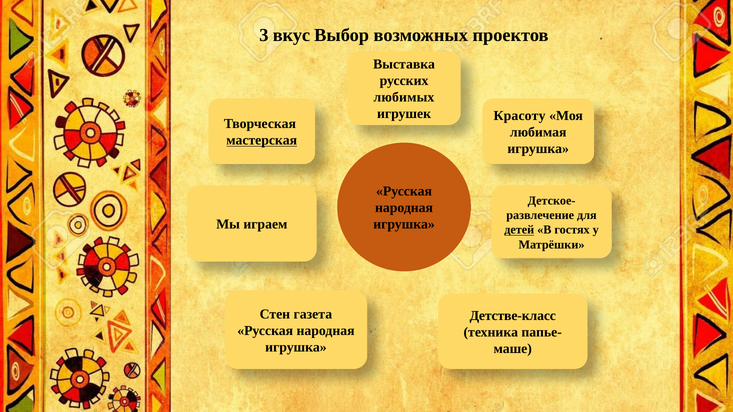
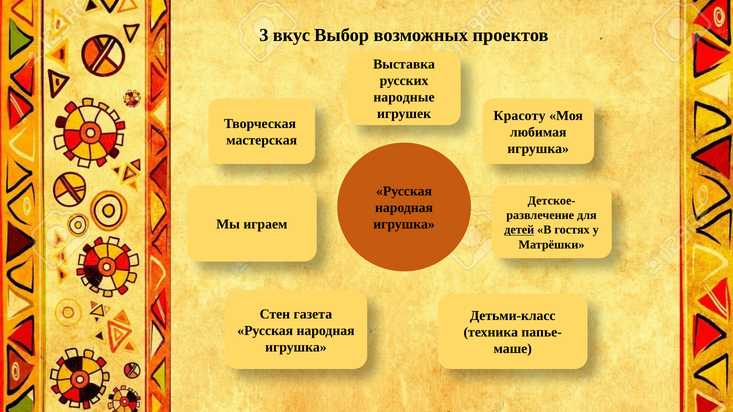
любимых: любимых -> народные (404, 97)
мастерская underline: present -> none (262, 140)
Детстве-класс: Детстве-класс -> Детьми-класс (513, 316)
